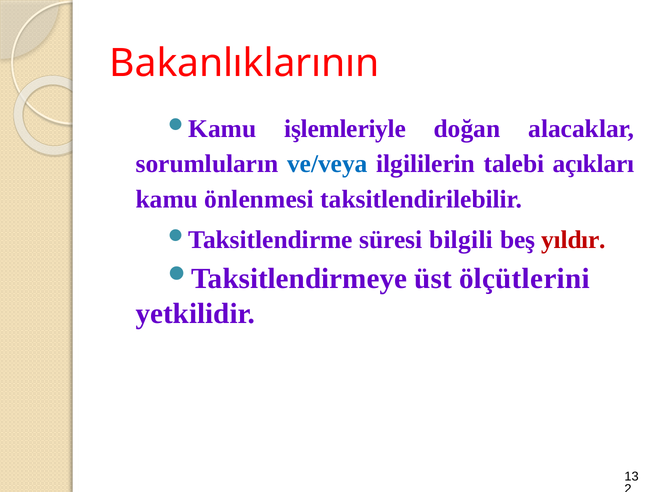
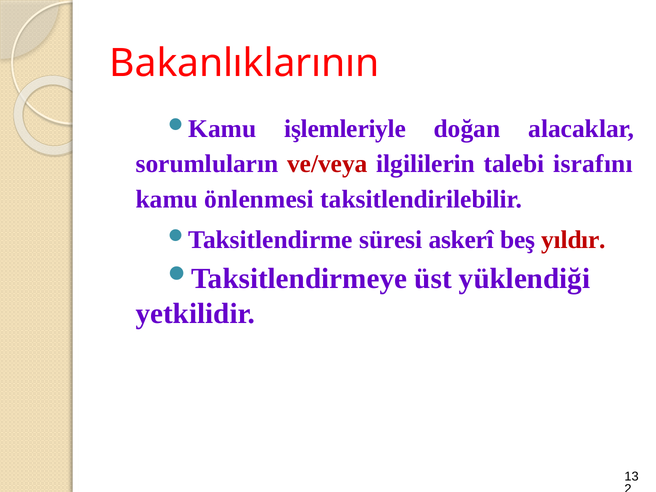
ve/veya colour: blue -> red (327, 164)
açıkları: açıkları -> israfını (593, 164)
bilgili: bilgili -> askerî (461, 240)
ölçütlerini: ölçütlerini -> yüklendiği (525, 278)
